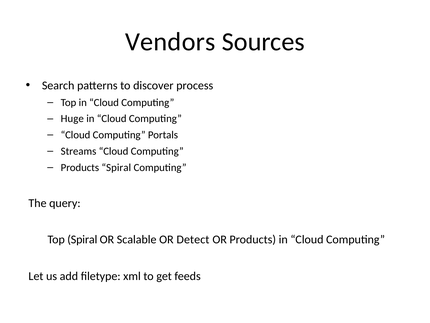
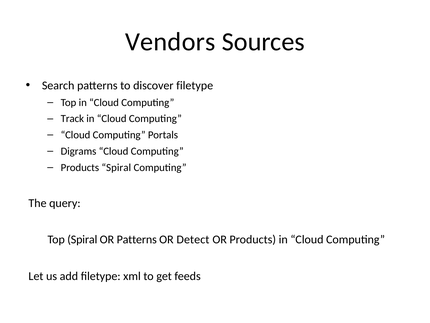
discover process: process -> filetype (195, 85)
Huge: Huge -> Track (72, 119)
Streams: Streams -> Digrams (79, 151)
OR Scalable: Scalable -> Patterns (137, 239)
